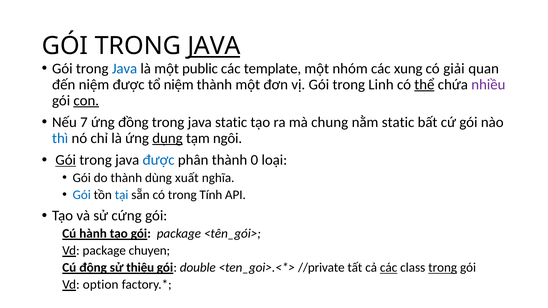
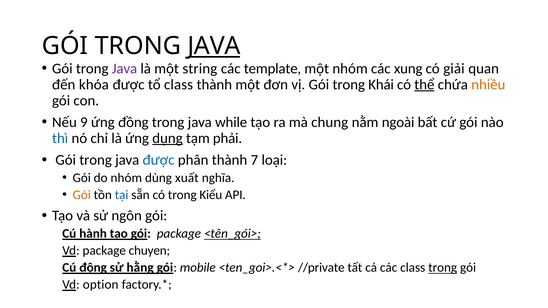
Java colour: blue -> purple (125, 69)
public: public -> string (200, 69)
đến niệm: niệm -> khóa (94, 85)
tổ niệm: niệm -> class (179, 85)
Linh: Linh -> Khái (381, 85)
nhiều colour: purple -> orange (488, 85)
con underline: present -> none (86, 101)
7: 7 -> 9 (84, 122)
java static: static -> while (231, 122)
nằm static: static -> ngoài (398, 122)
ngôi: ngôi -> phải (228, 138)
Gói underline: present -> none (66, 160)
0: 0 -> 7 (254, 160)
do thành: thành -> nhóm (126, 178)
Gói colour: blue -> orange (82, 195)
Tính: Tính -> Kiểu (211, 195)
cứng: cứng -> ngôn (127, 216)
<tên_gói> underline: none -> present (232, 234)
thiệu: thiệu -> hằng (140, 268)
double: double -> mobile (198, 268)
các underline: present -> none (389, 268)
